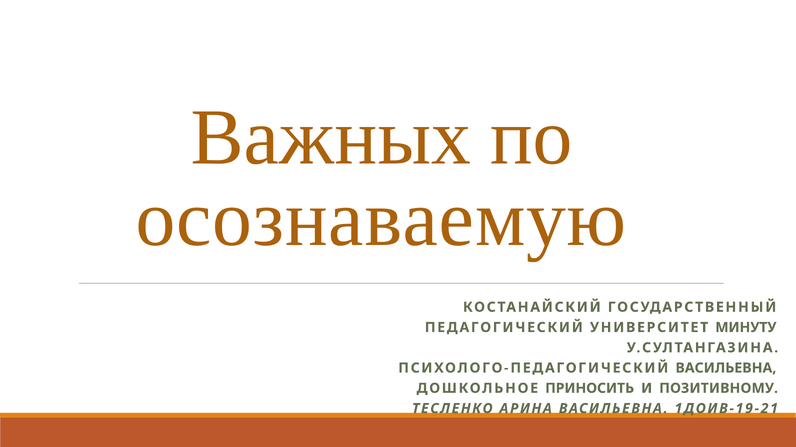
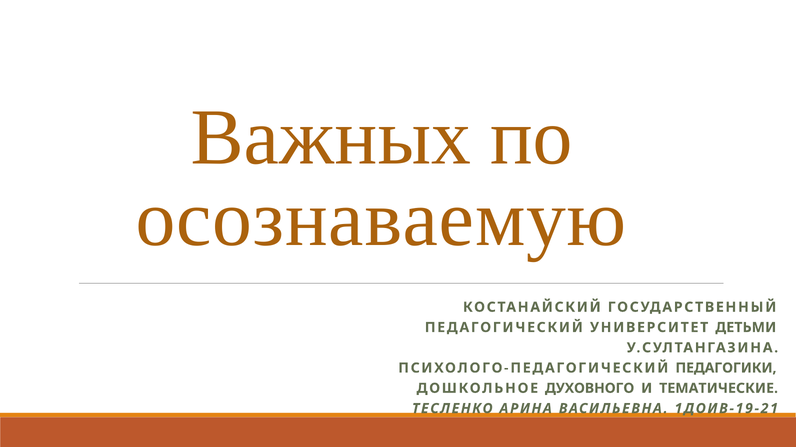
МИНУТУ: МИНУТУ -> ДЕТЬМИ (746, 328)
ПСИХОЛОГО-ПЕДАГОГИЧЕСКИЙ ВАСИЛЬЕВНА: ВАСИЛЬЕВНА -> ПЕДАГОГИКИ (726, 369)
ПРИНОСИТЬ: ПРИНОСИТЬ -> ДУХОВНОГО (590, 389)
ПОЗИТИВНОМУ: ПОЗИТИВНОМУ -> ТЕМАТИЧЕСКИЕ (719, 389)
